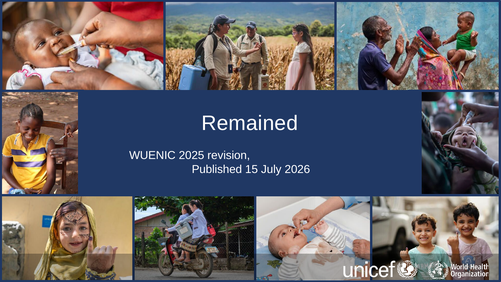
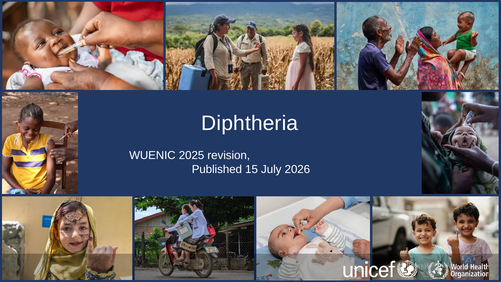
Remained: Remained -> Diphtheria (250, 123)
